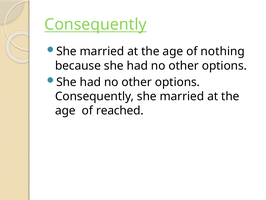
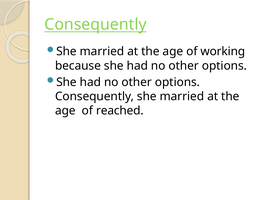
nothing: nothing -> working (223, 51)
